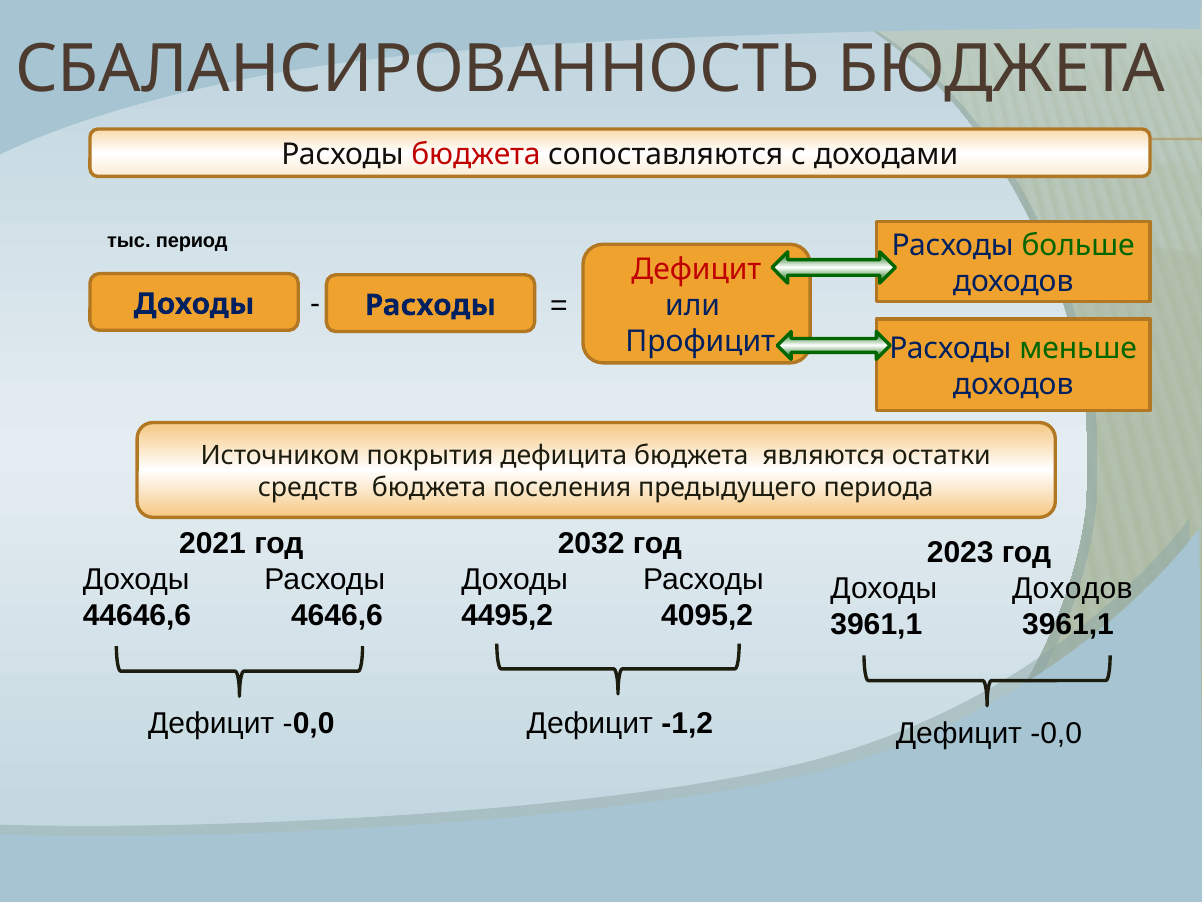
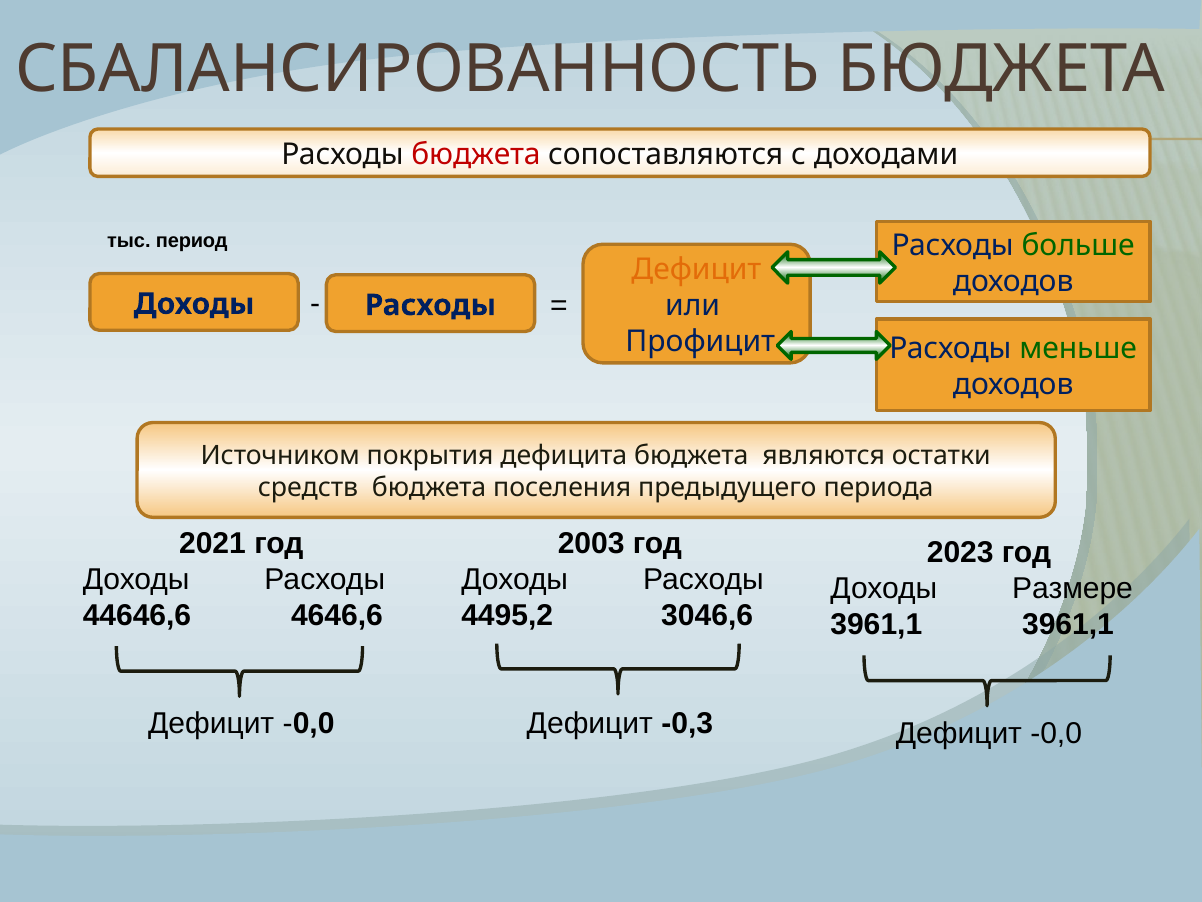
Дефицит colour: red -> orange (696, 269)
2032: 2032 -> 2003 (591, 543)
Доходы Доходов: Доходов -> Размере (1073, 589)
4095,2: 4095,2 -> 3046,6 (707, 615)
-1,2: -1,2 -> -0,3 (687, 723)
